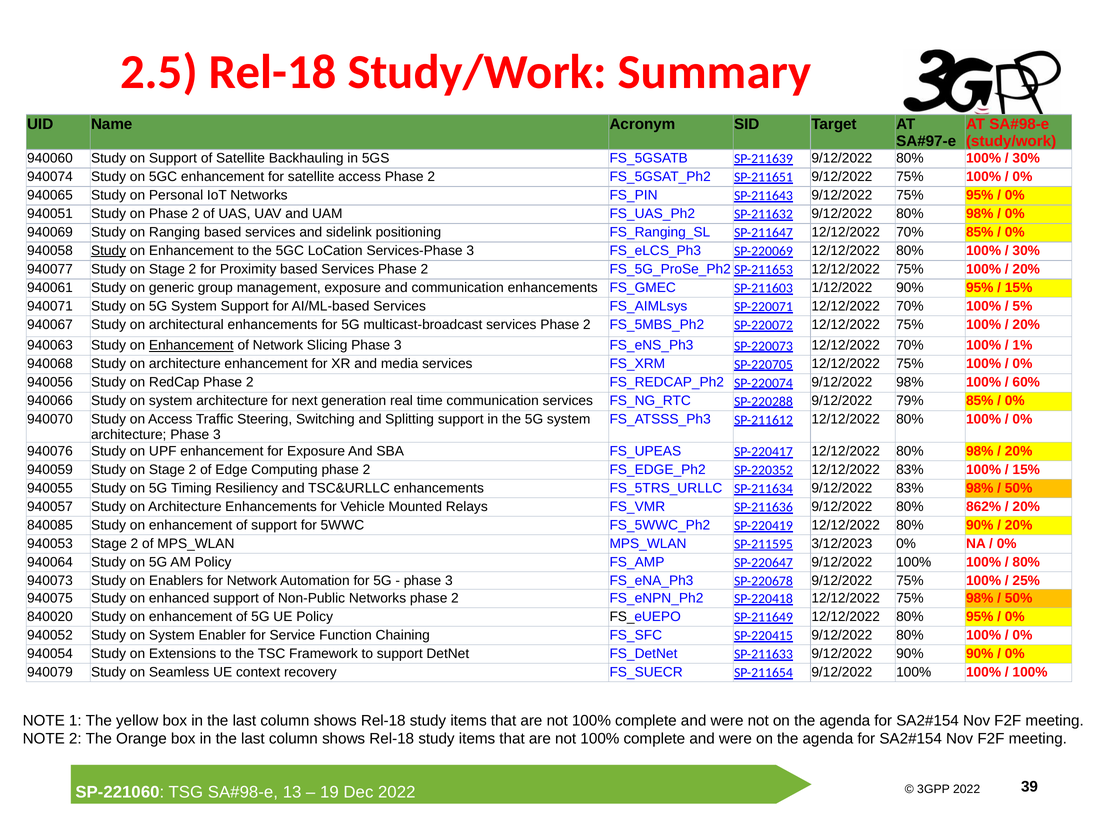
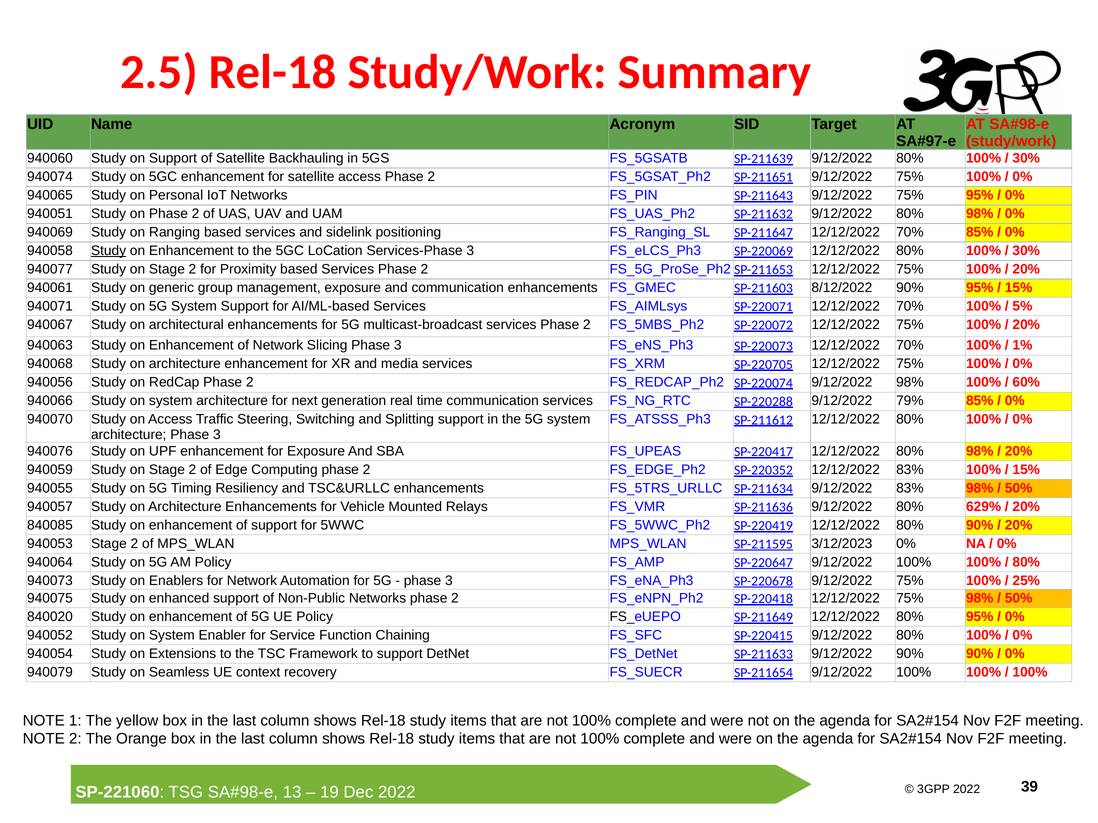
1/12/2022: 1/12/2022 -> 8/12/2022 (842, 288)
Enhancement underline: present -> none (191, 346)
862%: 862% -> 629% (984, 507)
